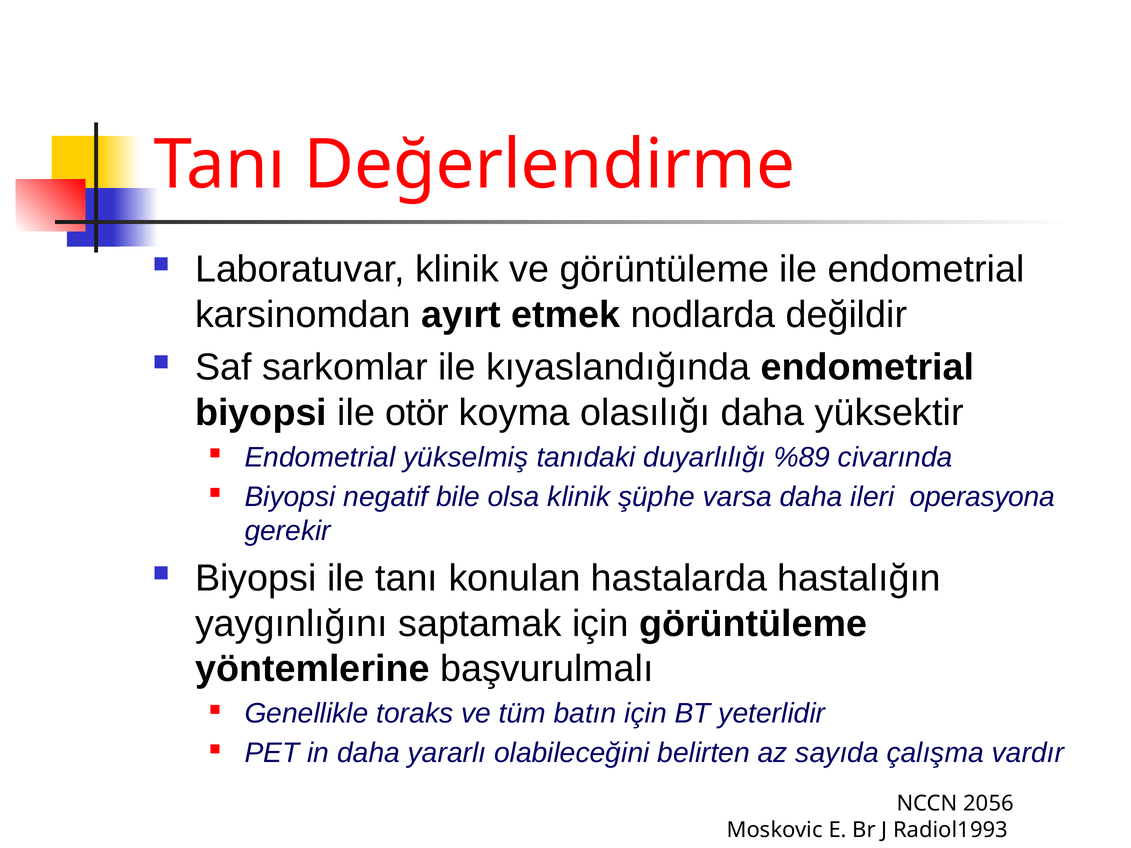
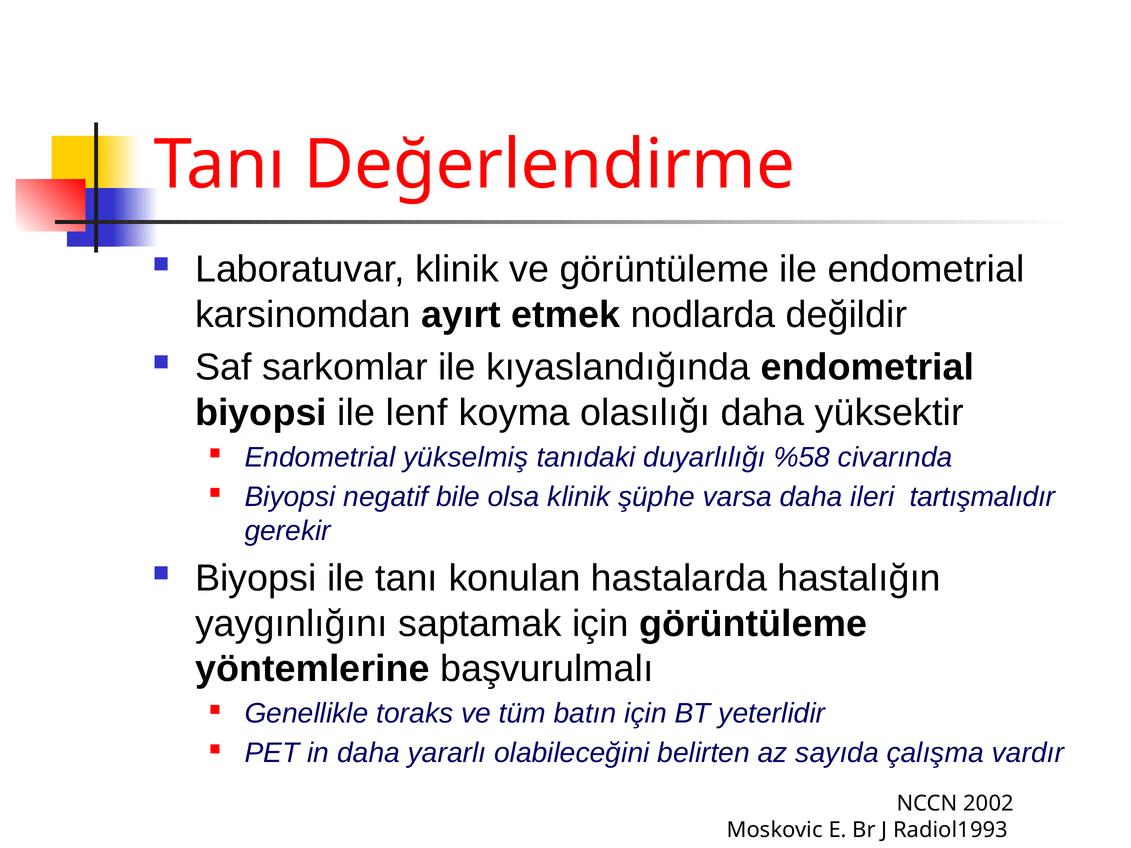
otör: otör -> lenf (417, 413)
%89: %89 -> %58 (802, 457)
operasyona: operasyona -> tartışmalıdır (982, 497)
2056: 2056 -> 2002 (989, 804)
